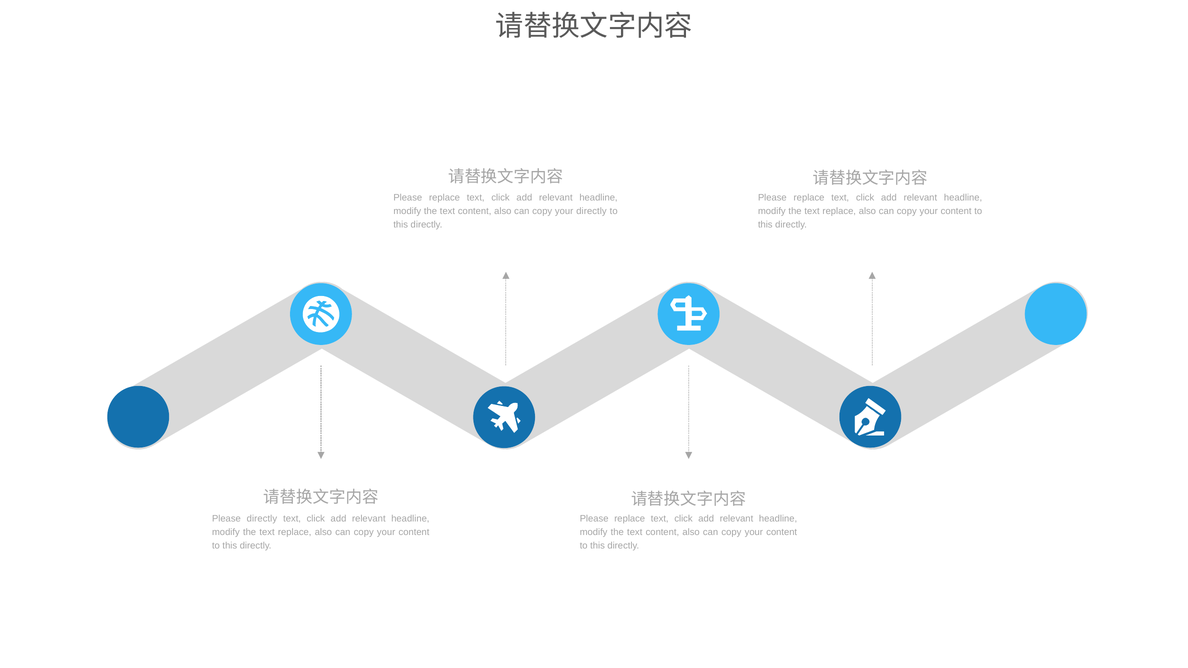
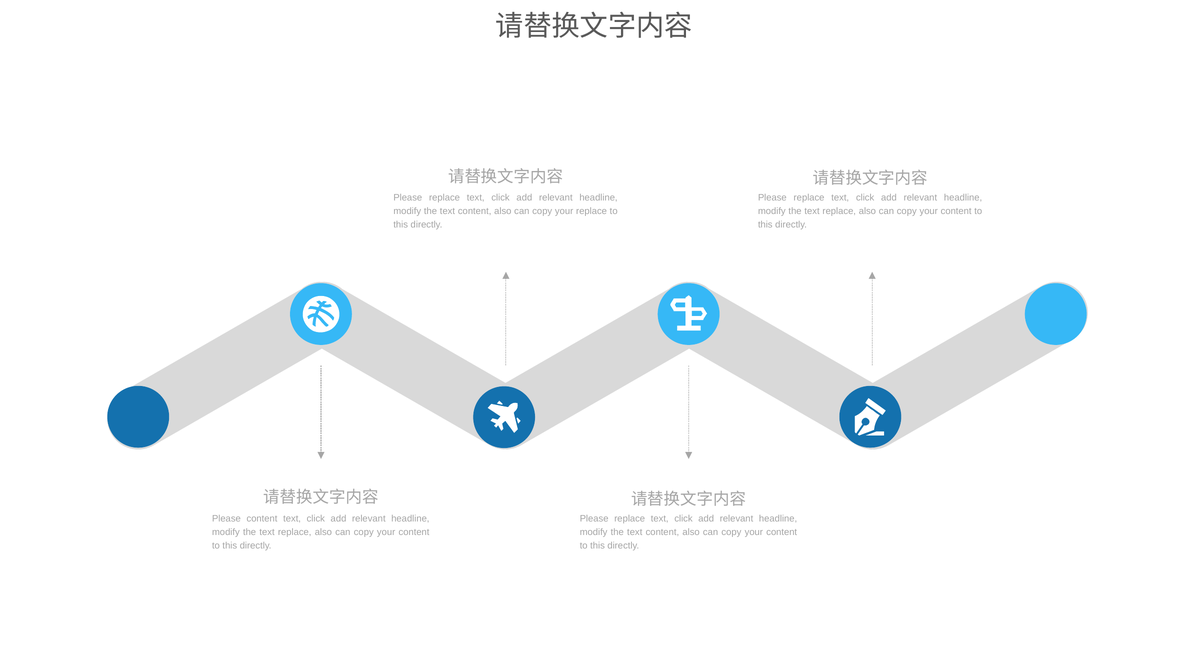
your directly: directly -> replace (592, 211)
Please directly: directly -> content (262, 519)
